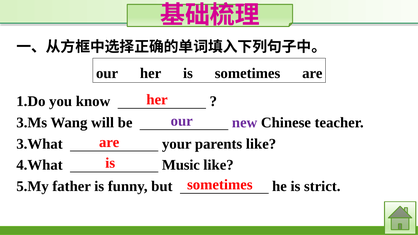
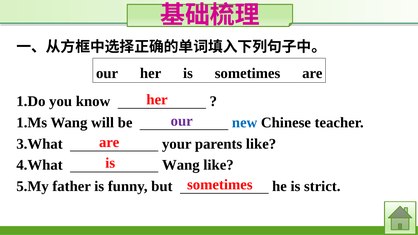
3.Ms: 3.Ms -> 1.Ms (32, 123)
new colour: purple -> blue (245, 123)
4.What Music: Music -> Wang (181, 165)
